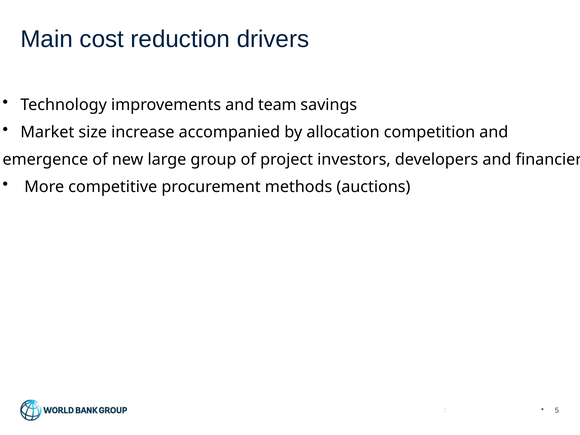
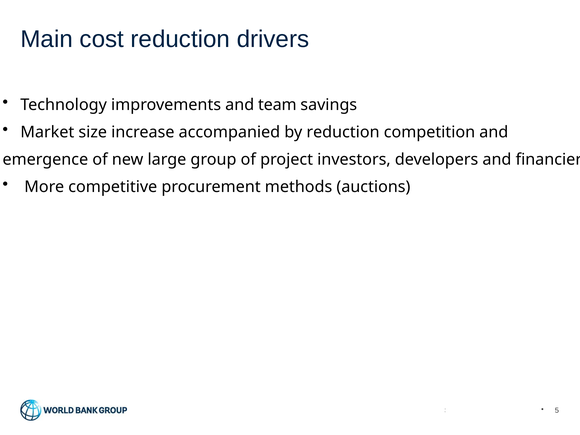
by allocation: allocation -> reduction (343, 132)
